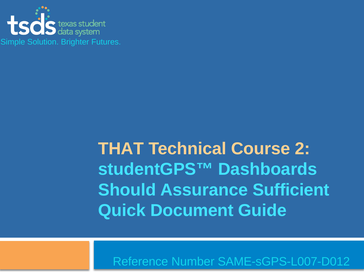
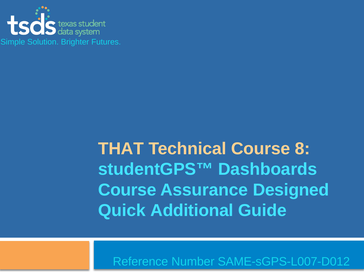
2: 2 -> 8 (303, 149)
Should: Should -> Course (127, 190)
Sufficient: Sufficient -> Designed (291, 190)
Document: Document -> Additional (192, 211)
